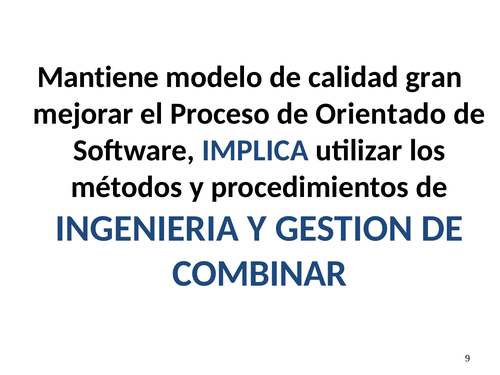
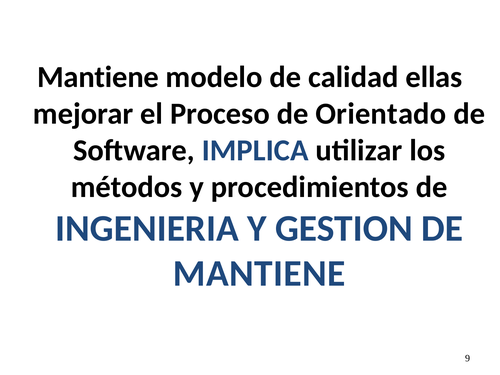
gran: gran -> ellas (434, 77)
COMBINAR: COMBINAR -> MANTIENE (259, 273)
